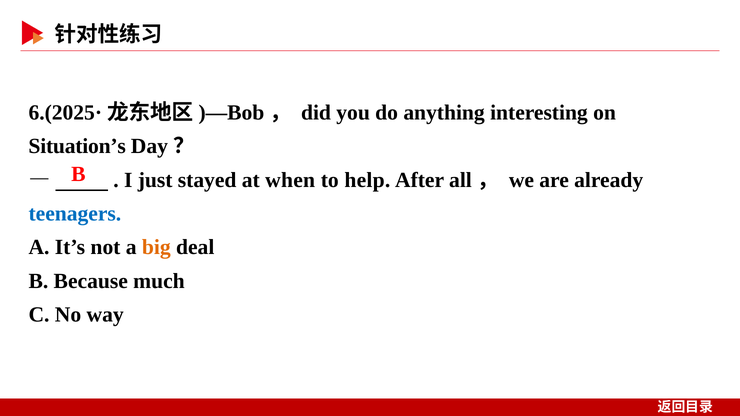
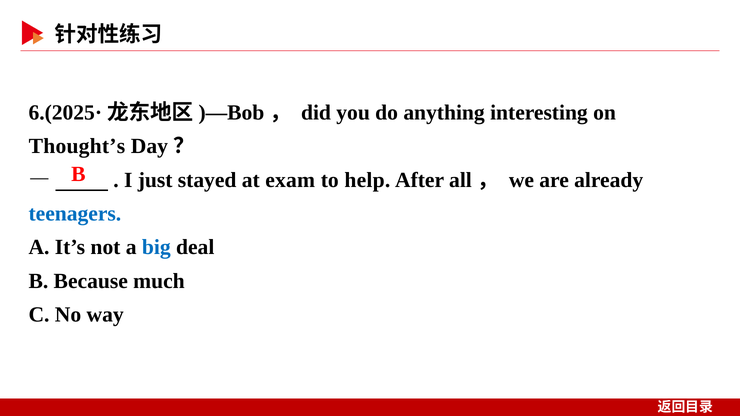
Situation’s: Situation’s -> Thought’s (77, 146)
when: when -> exam (290, 180)
big colour: orange -> blue (156, 247)
